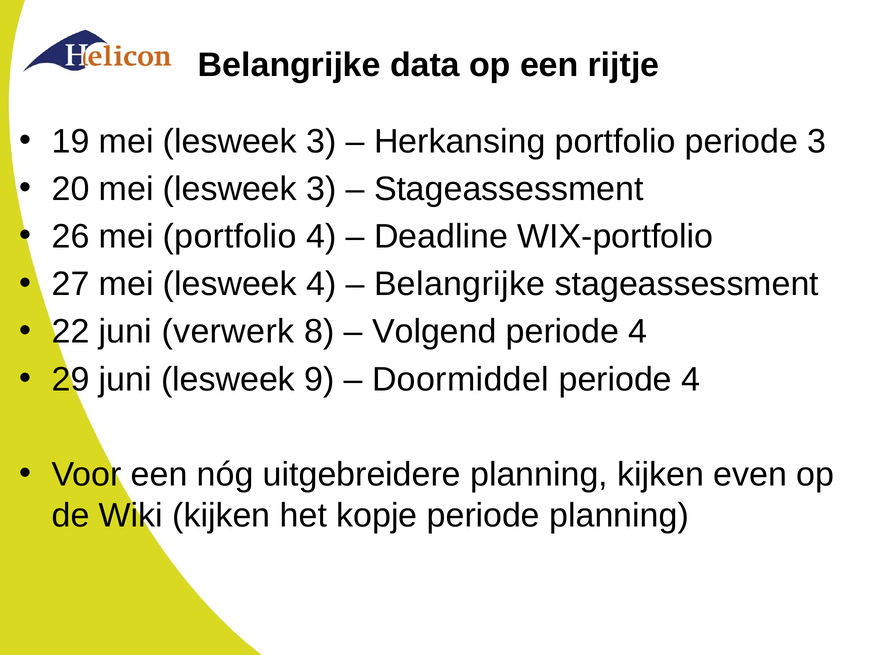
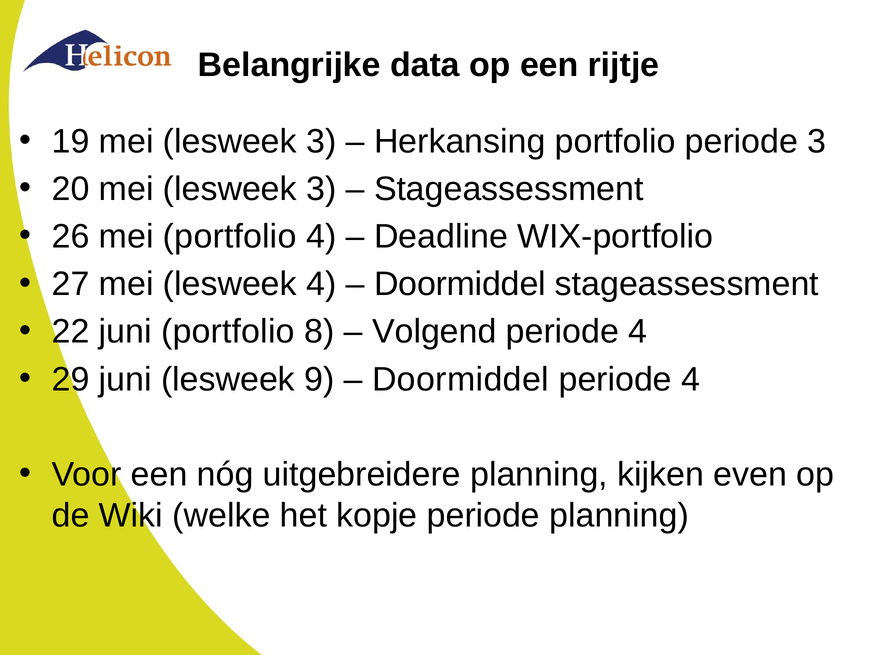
Belangrijke: Belangrijke -> Doormiddel (460, 284)
juni verwerk: verwerk -> portfolio (228, 332)
Wiki kijken: kijken -> welke (221, 516)
